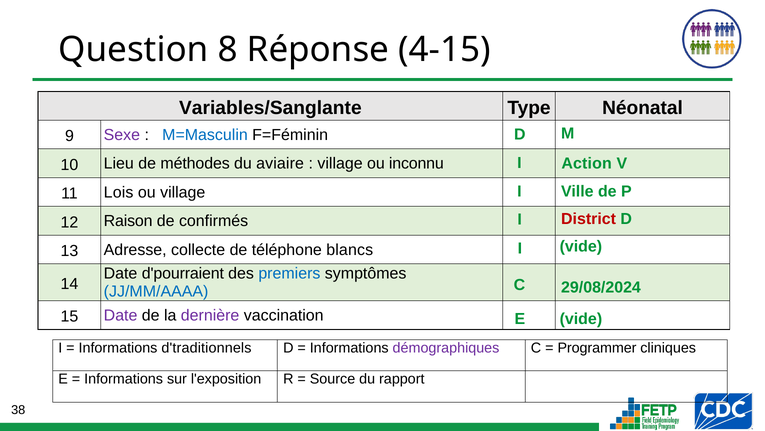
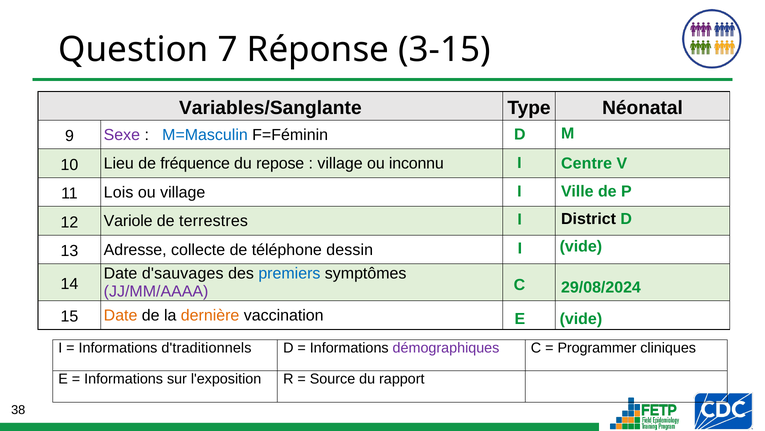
8: 8 -> 7 (228, 50)
4-15: 4-15 -> 3-15 (445, 50)
Action: Action -> Centre (587, 163)
méthodes: méthodes -> fréquence (195, 163)
aviaire: aviaire -> repose (280, 163)
District colour: red -> black (589, 218)
Raison: Raison -> Variole (128, 221)
confirmés: confirmés -> terrestres (214, 221)
blancs: blancs -> dessin (350, 249)
d'pourraient: d'pourraient -> d'sauvages (183, 273)
JJ/MM/AAAA colour: blue -> purple (156, 291)
Date colour: purple -> orange (121, 315)
dernière colour: purple -> orange (210, 315)
